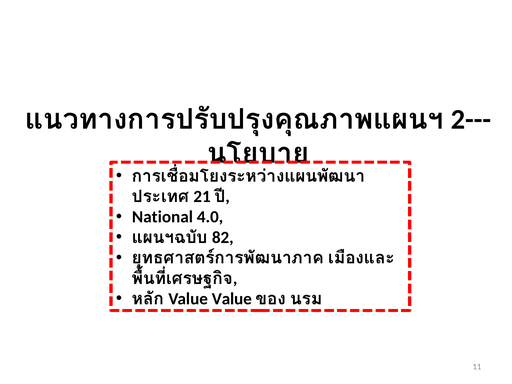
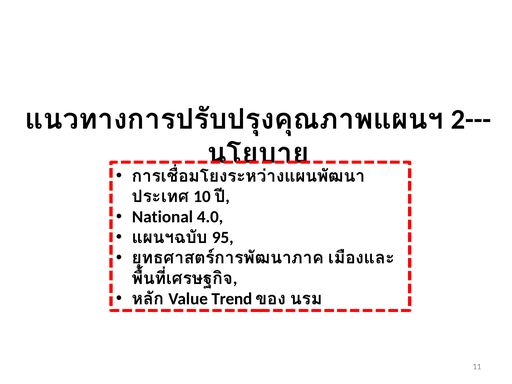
21: 21 -> 10 (202, 197)
82: 82 -> 95 (223, 238)
Value Value: Value -> Trend (232, 299)
